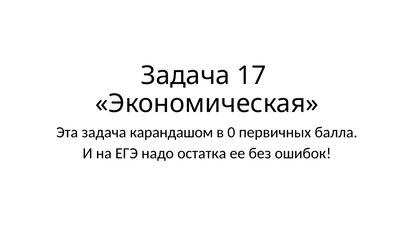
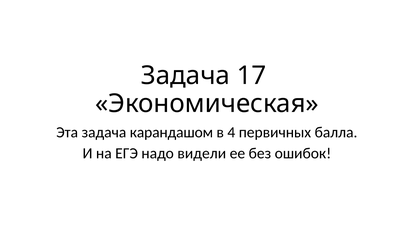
0: 0 -> 4 (231, 132)
остатка: остатка -> видели (202, 153)
